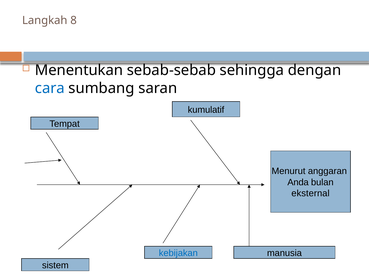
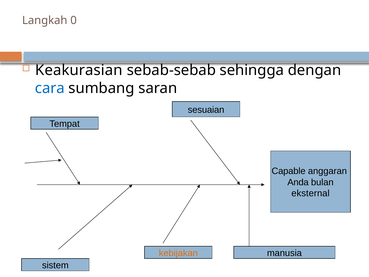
8: 8 -> 0 (74, 20)
Menentukan: Menentukan -> Keakurasian (79, 70)
kumulatif: kumulatif -> sesuaian (206, 110)
Menurut: Menurut -> Capable (289, 171)
kebijakan colour: blue -> orange (178, 253)
